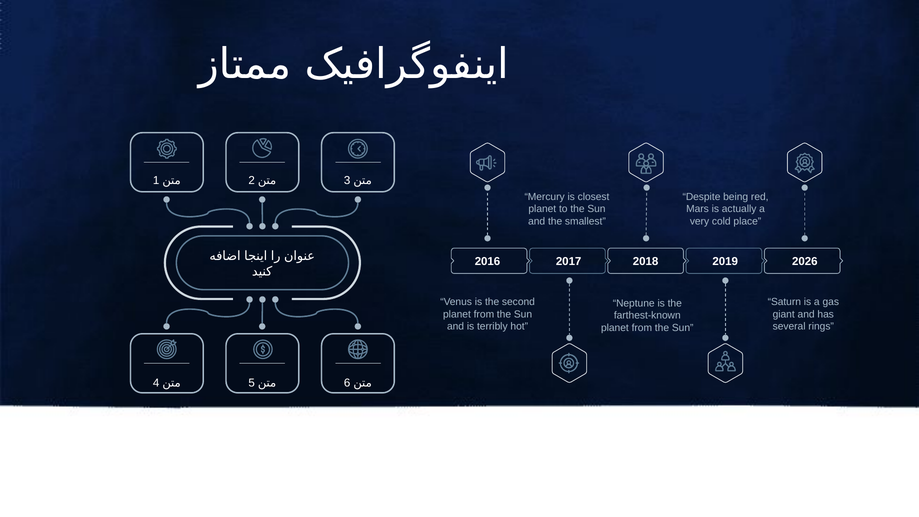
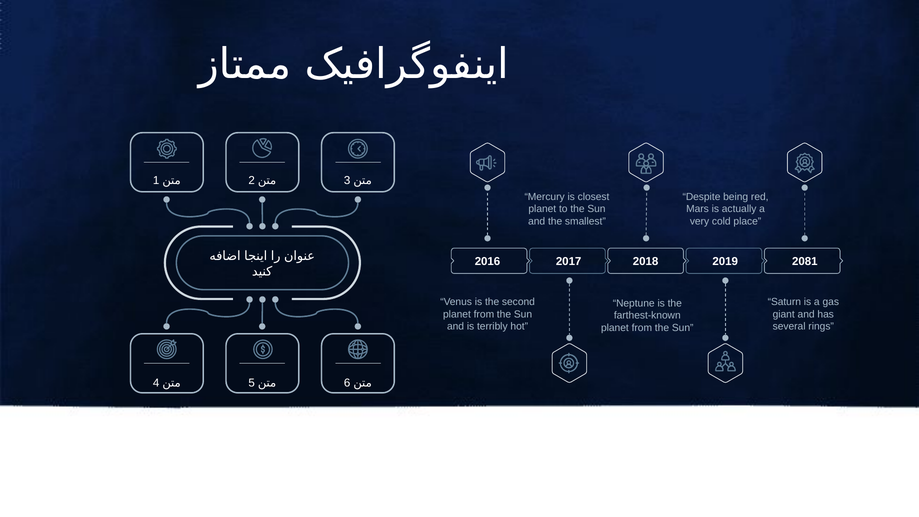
2026: 2026 -> 2081 (805, 262)
